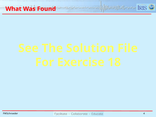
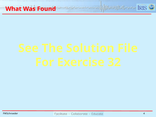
18: 18 -> 32 (114, 62)
